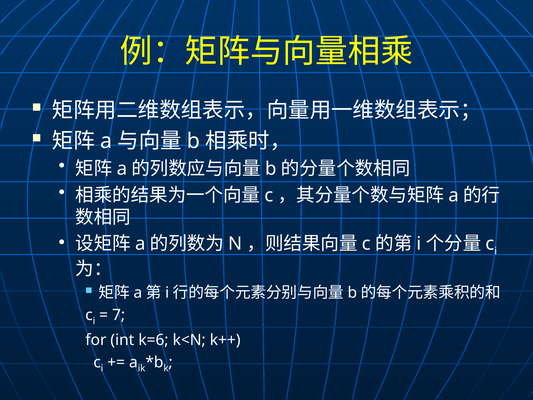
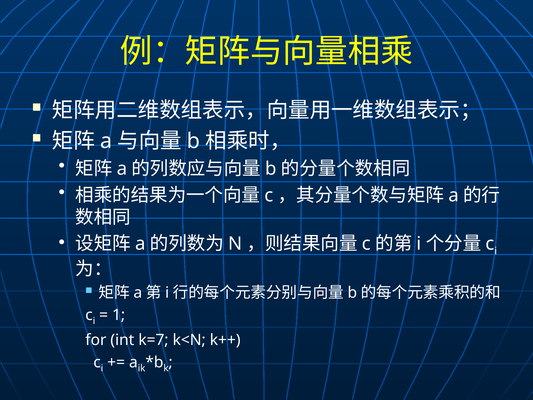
7: 7 -> 1 (119, 315)
k=6: k=6 -> k=7 (153, 340)
